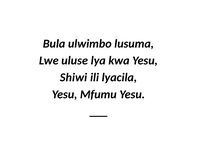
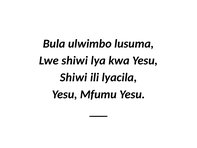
Lwe uluse: uluse -> shiwi (75, 60)
